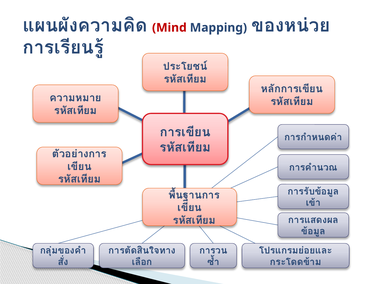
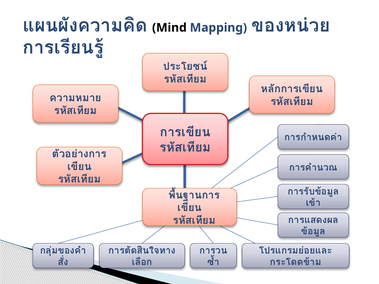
Mind colour: red -> black (169, 28)
